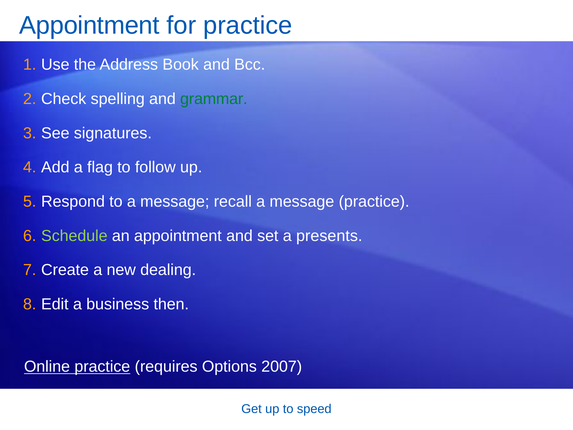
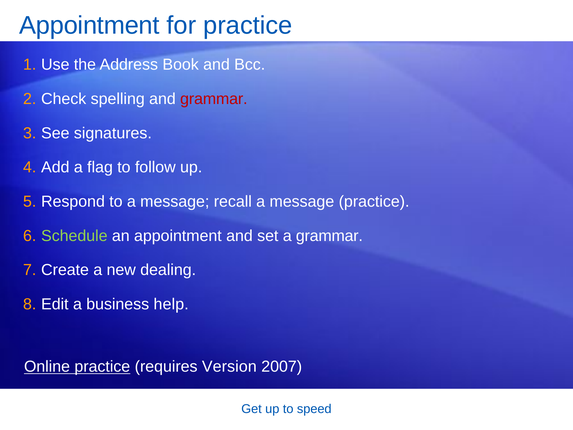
grammar colour: green -> red (214, 99)
a presents: presents -> grammar (329, 236)
then: then -> help (171, 304)
Options: Options -> Version (229, 366)
